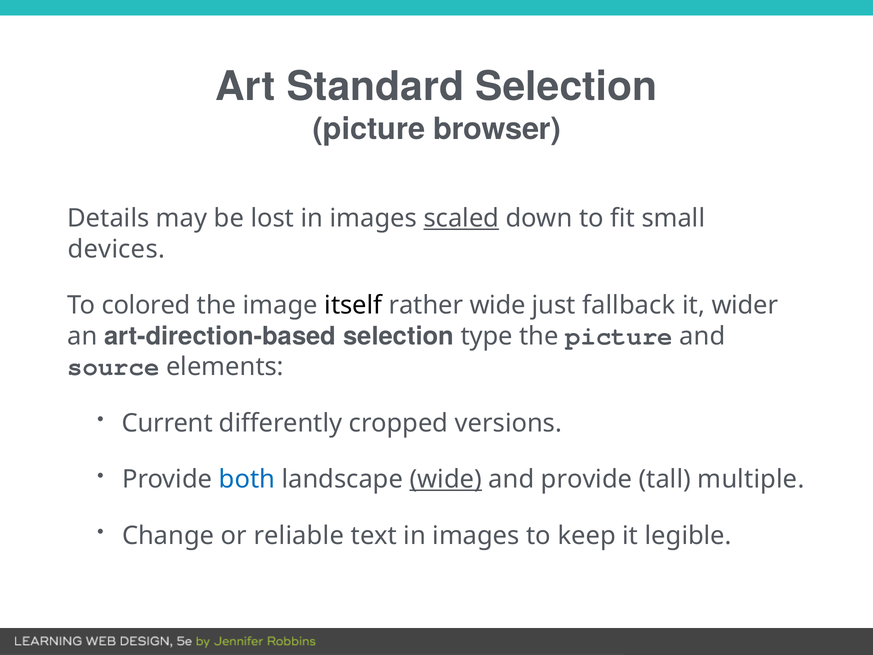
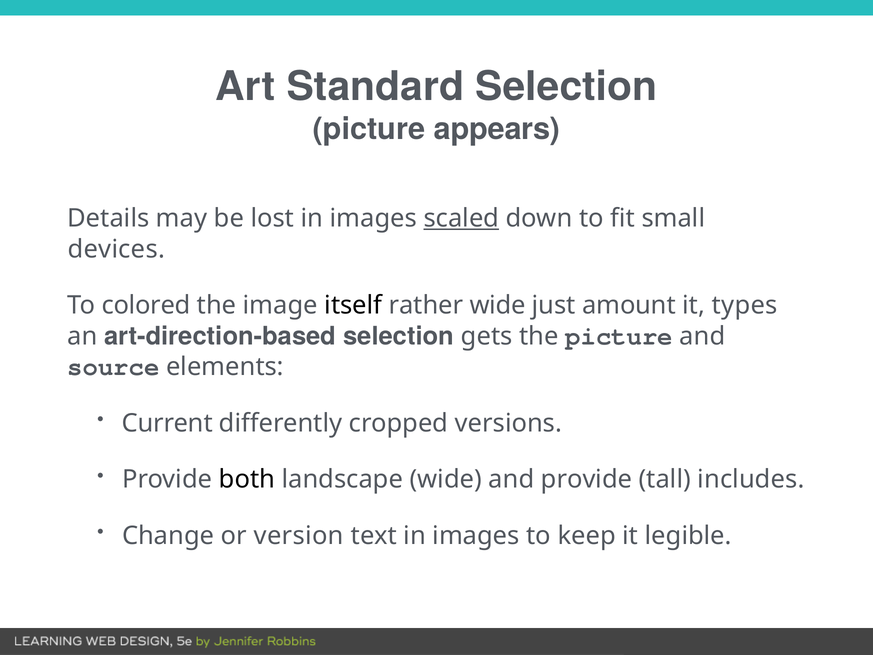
browser: browser -> appears (497, 129)
fallback: fallback -> amount (629, 305)
wider: wider -> types (745, 305)
type: type -> gets (487, 336)
both colour: blue -> black (247, 479)
wide underline: present -> none (446, 479)
multiple: multiple -> includes (751, 479)
reliable: reliable -> version (299, 535)
